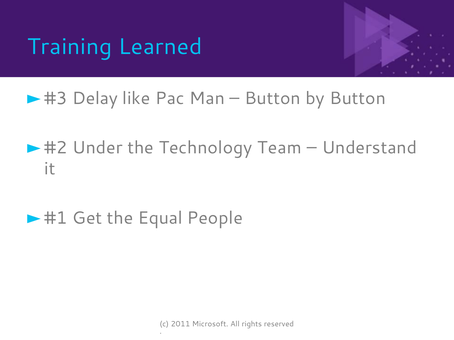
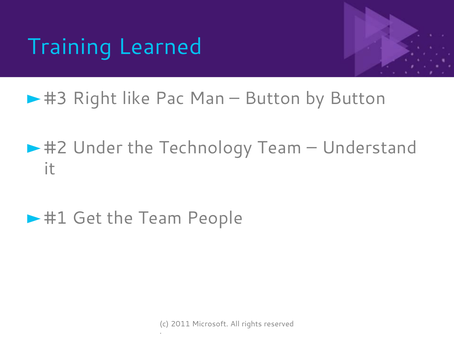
Delay: Delay -> Right (95, 99)
the Equal: Equal -> Team (160, 218)
